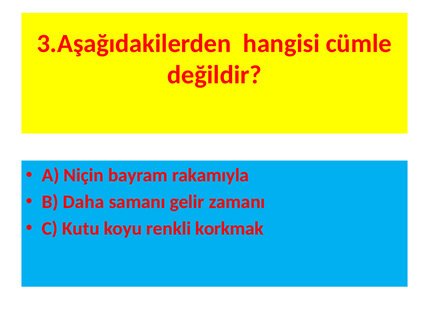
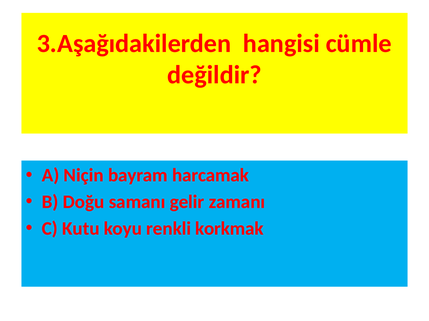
rakamıyla: rakamıyla -> harcamak (210, 176)
Daha: Daha -> Doğu (84, 202)
